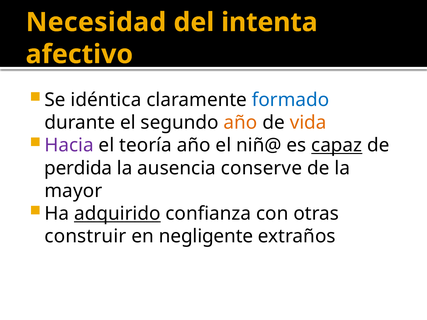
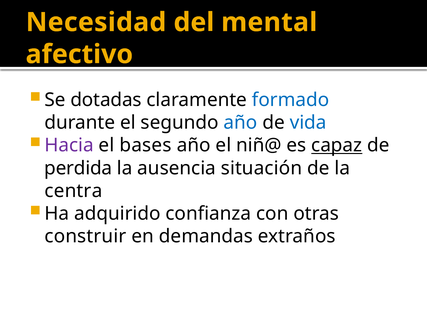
intenta: intenta -> mental (269, 22)
idéntica: idéntica -> dotadas (106, 100)
año colour: orange -> blue (241, 123)
vida colour: orange -> blue (308, 123)
teoría: teoría -> bases (145, 145)
conserve: conserve -> situación (261, 168)
mayor: mayor -> centra (73, 191)
adquirido underline: present -> none (117, 214)
negligente: negligente -> demandas (206, 237)
